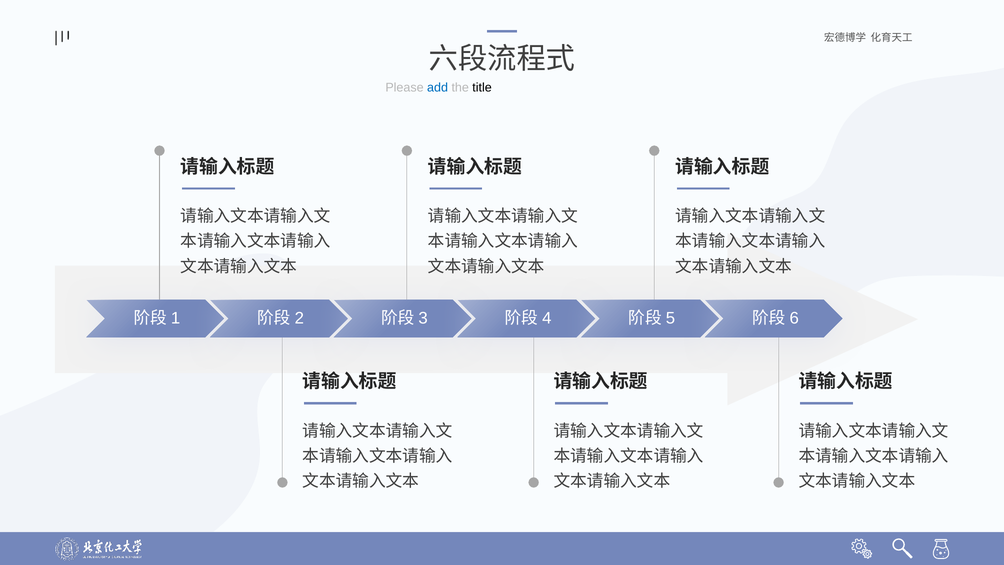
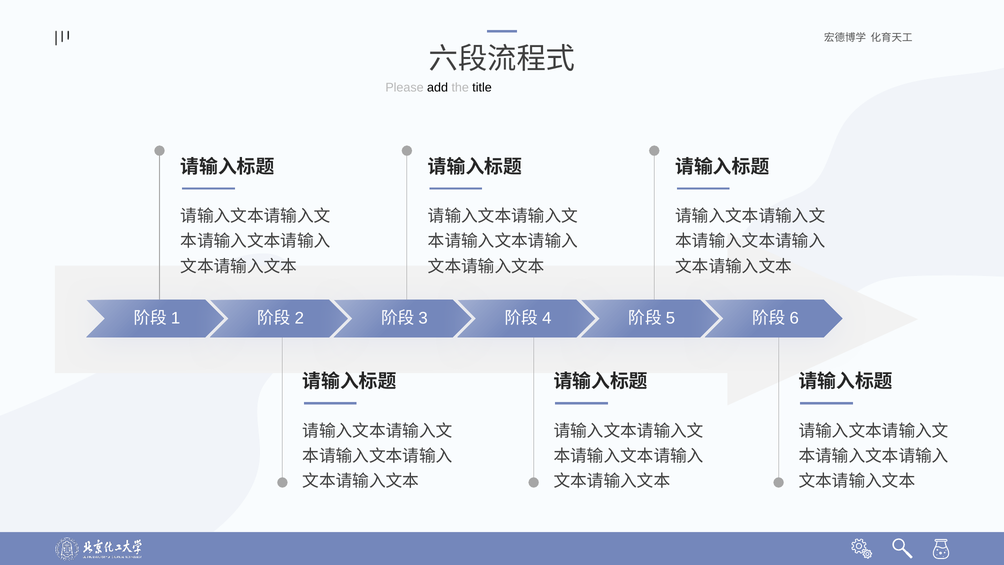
add colour: blue -> black (438, 87)
